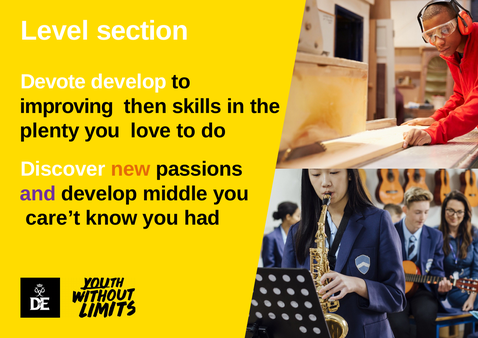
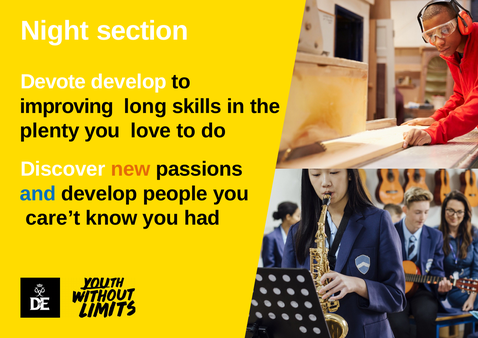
Level: Level -> Night (55, 31)
then: then -> long (145, 106)
and colour: purple -> blue (38, 193)
middle: middle -> people (175, 193)
